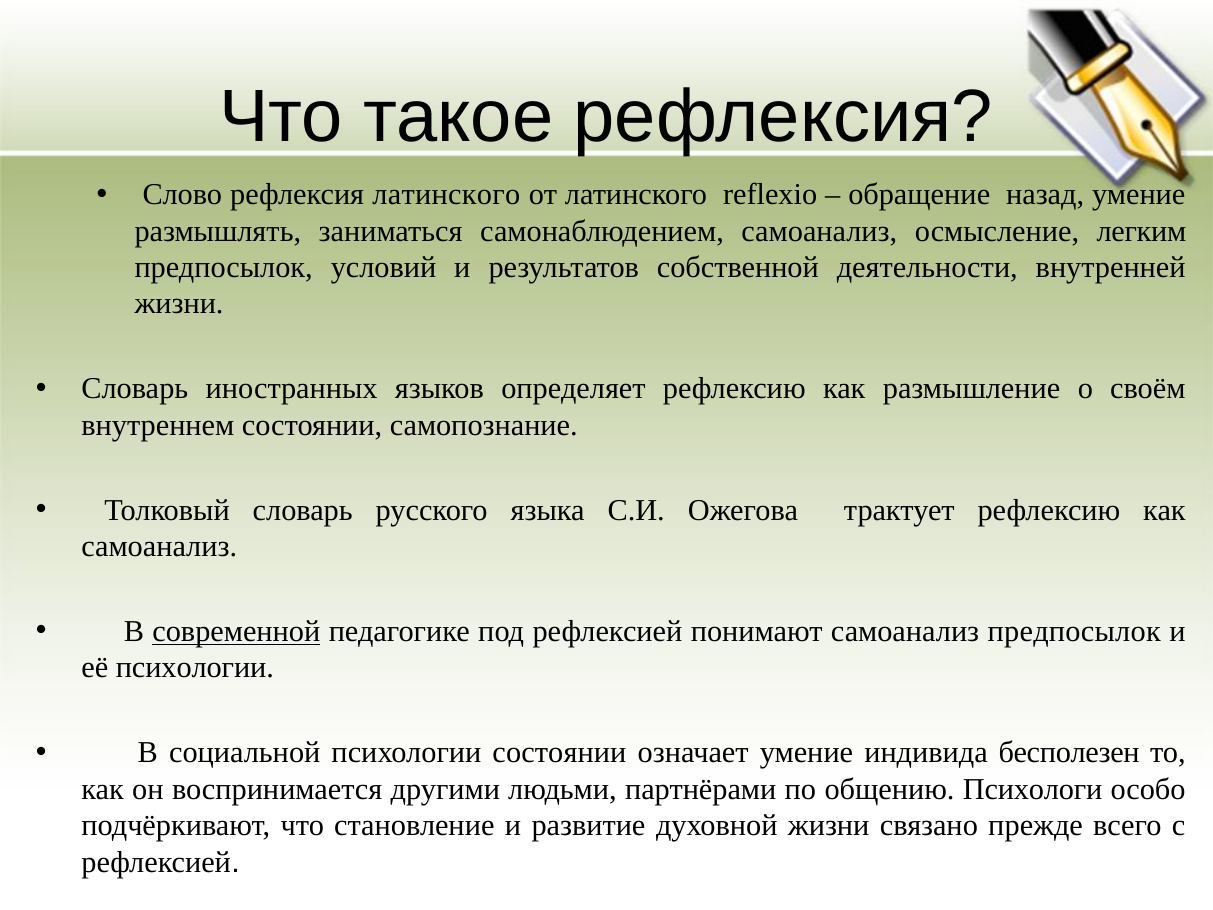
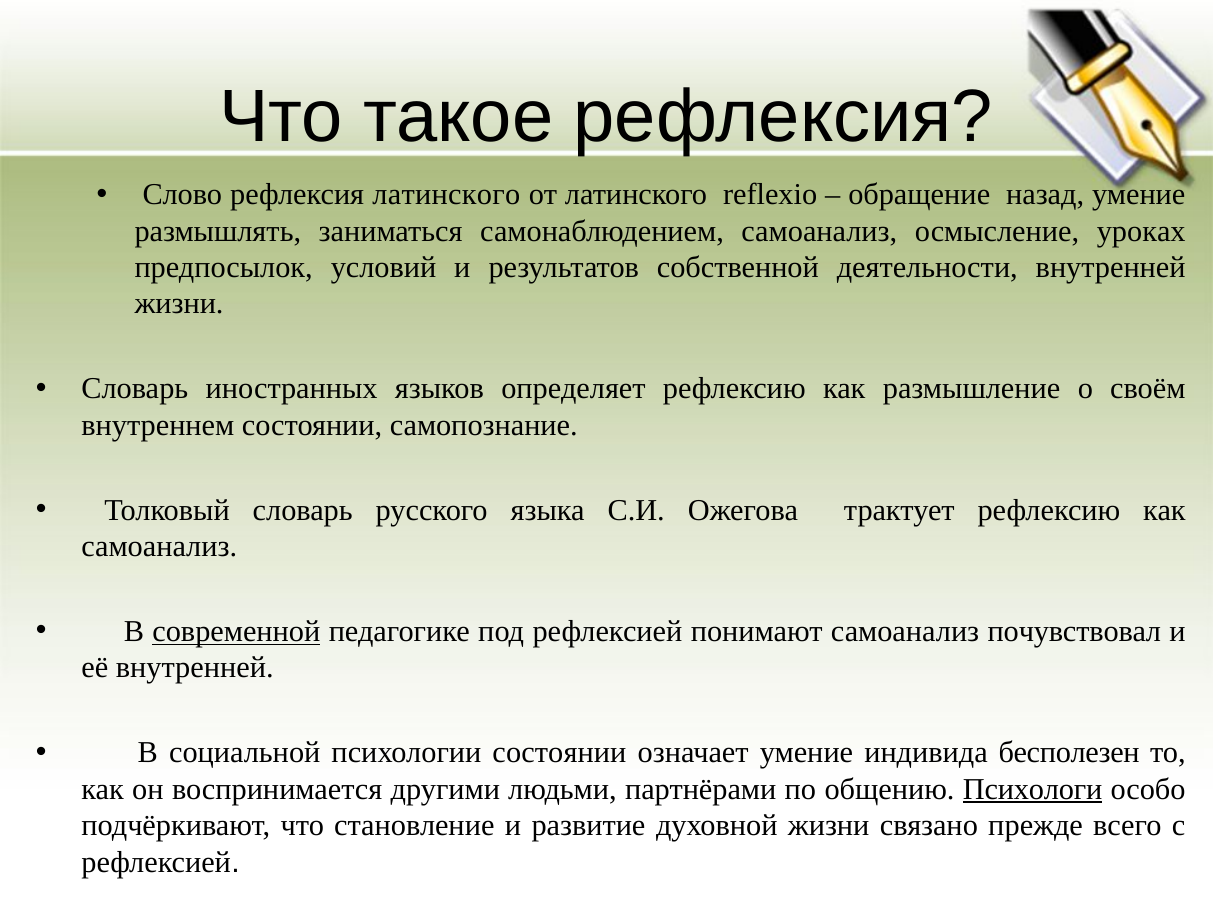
легким: легким -> уроках (1141, 231)
самоанализ предпосылок: предпосылок -> почувствовал (1074, 631)
её психологии: психологии -> внутренней (195, 668)
Психологи underline: none -> present (1033, 789)
